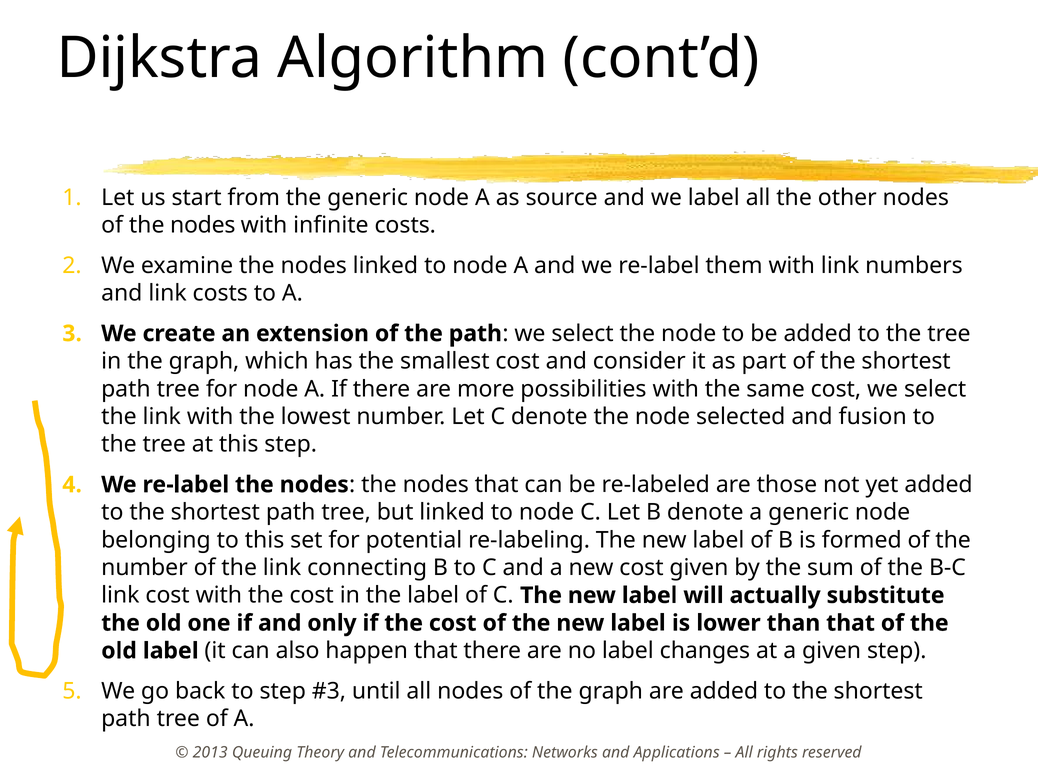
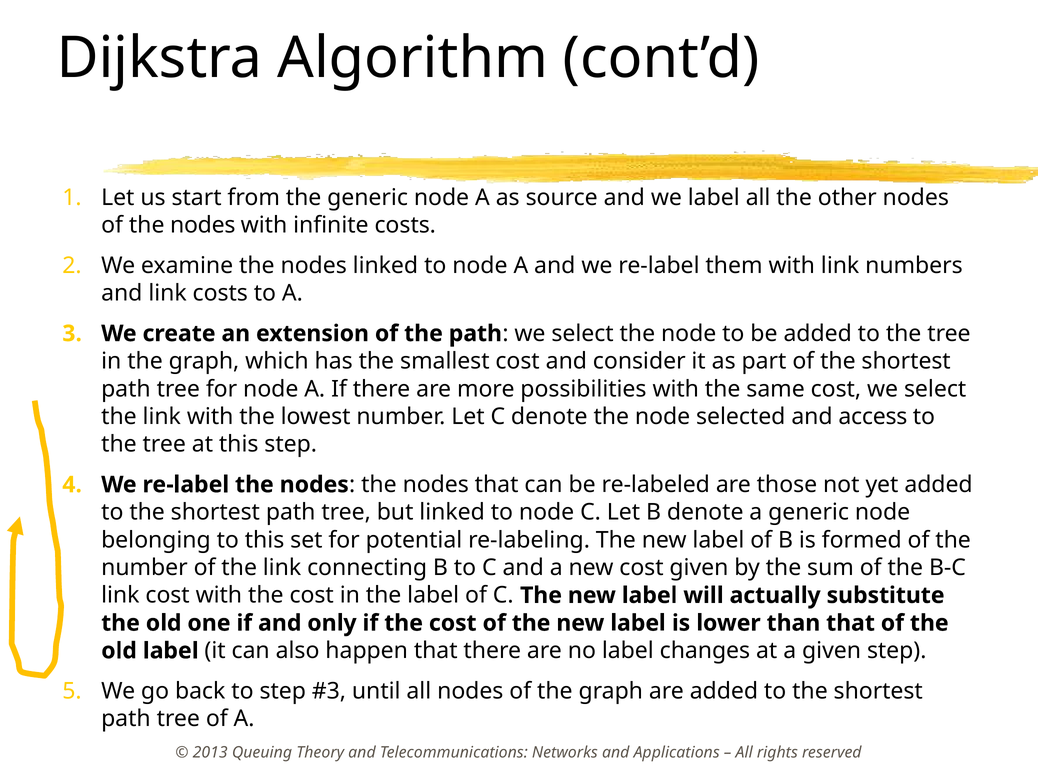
fusion: fusion -> access (873, 416)
